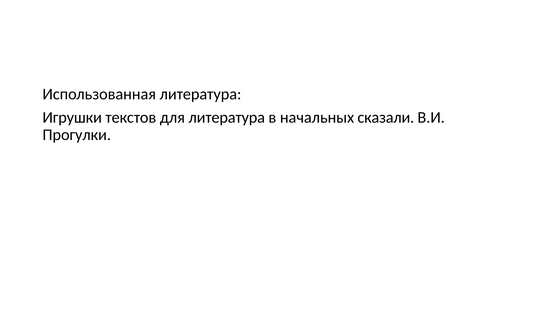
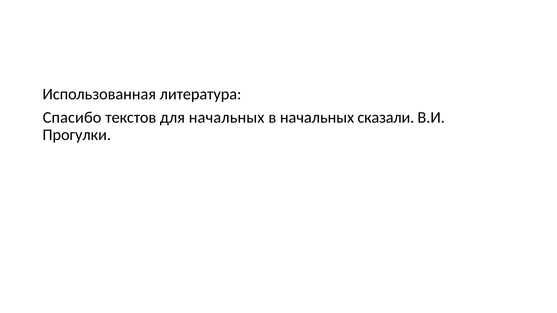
Игрушки: Игрушки -> Спасибо (72, 118)
для литература: литература -> начальных (227, 118)
